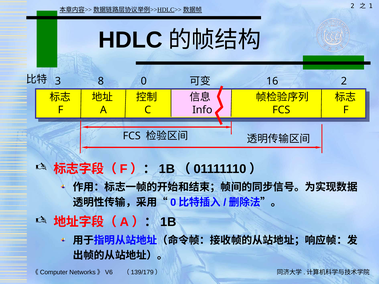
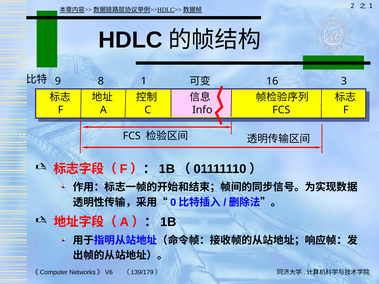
3: 3 -> 9 (58, 81)
8 0: 0 -> 1 (144, 81)
16 2: 2 -> 3 (344, 81)
